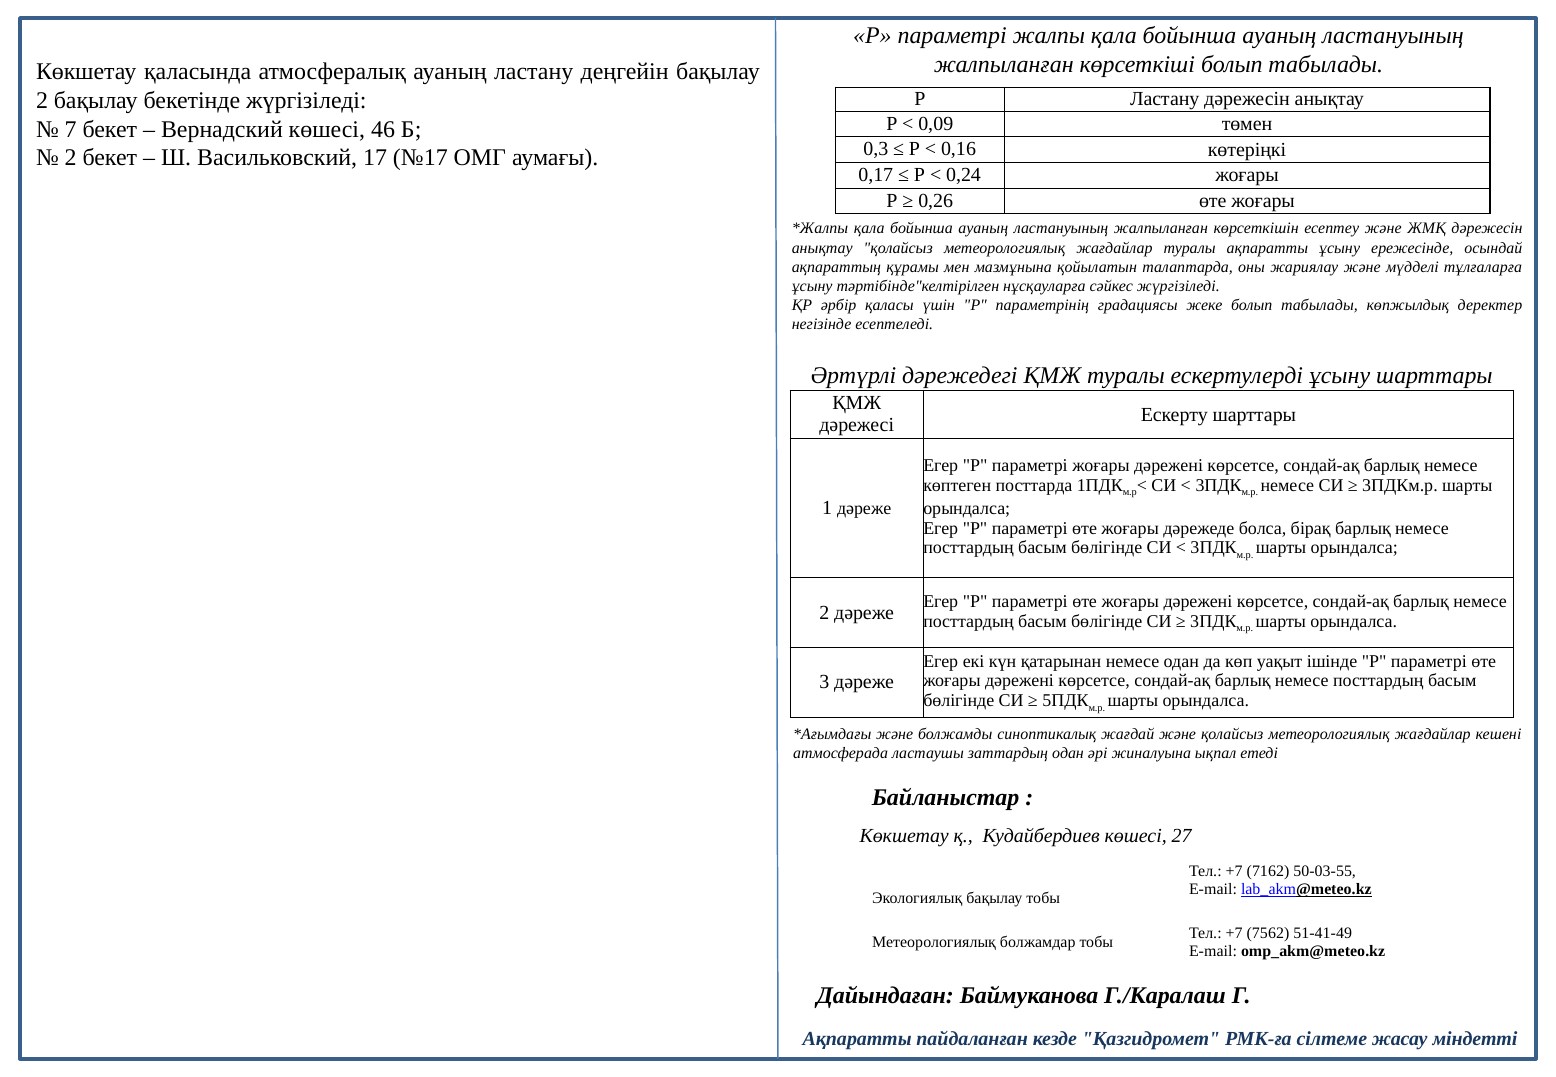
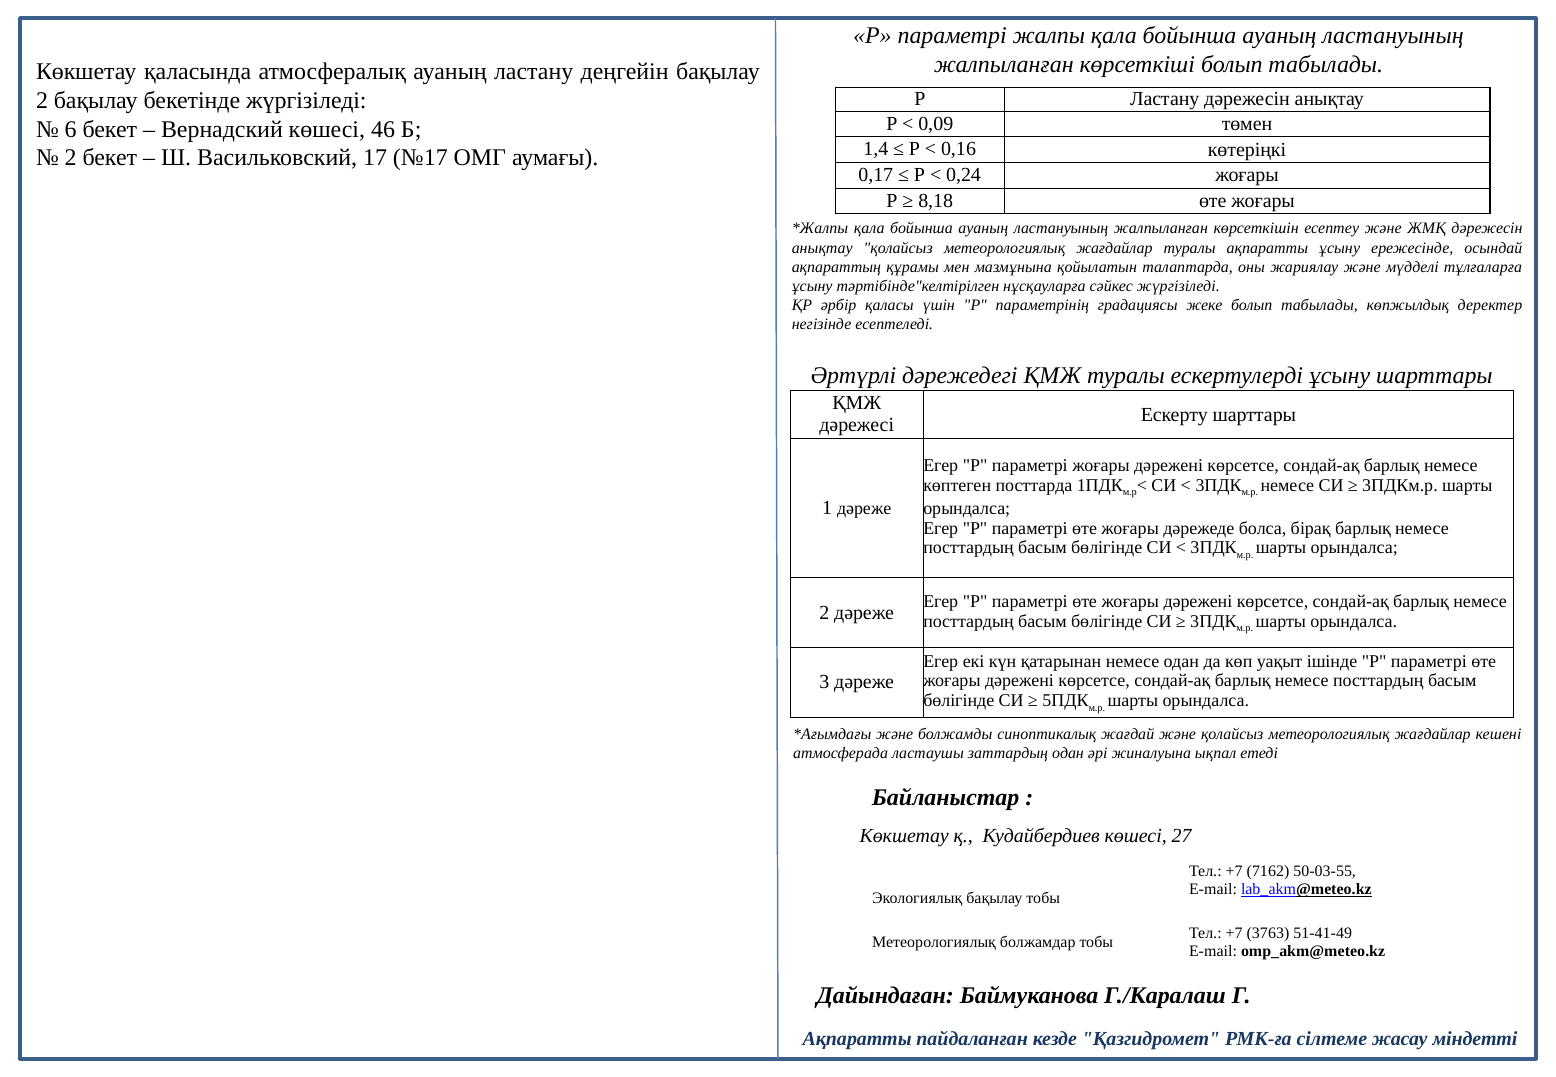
7: 7 -> 6 (71, 129)
0,3: 0,3 -> 1,4 (876, 149)
0,26: 0,26 -> 8,18 (936, 201)
7562: 7562 -> 3763 (1268, 934)
